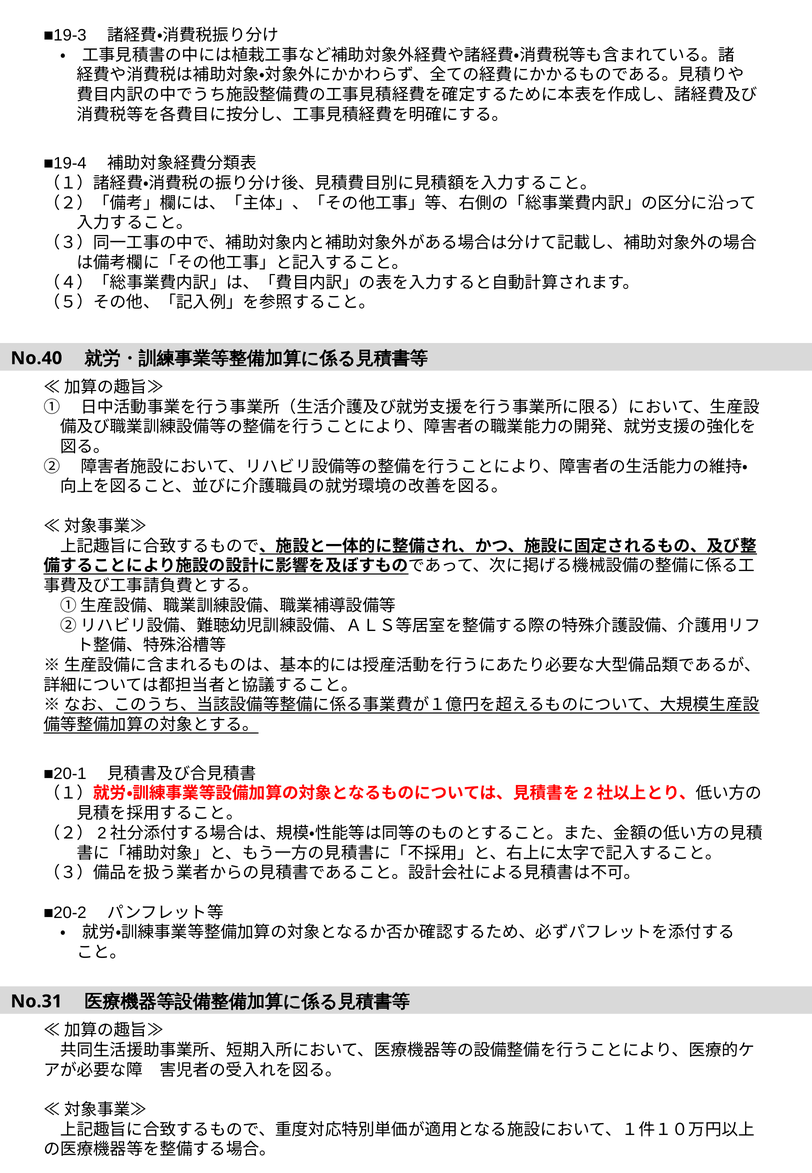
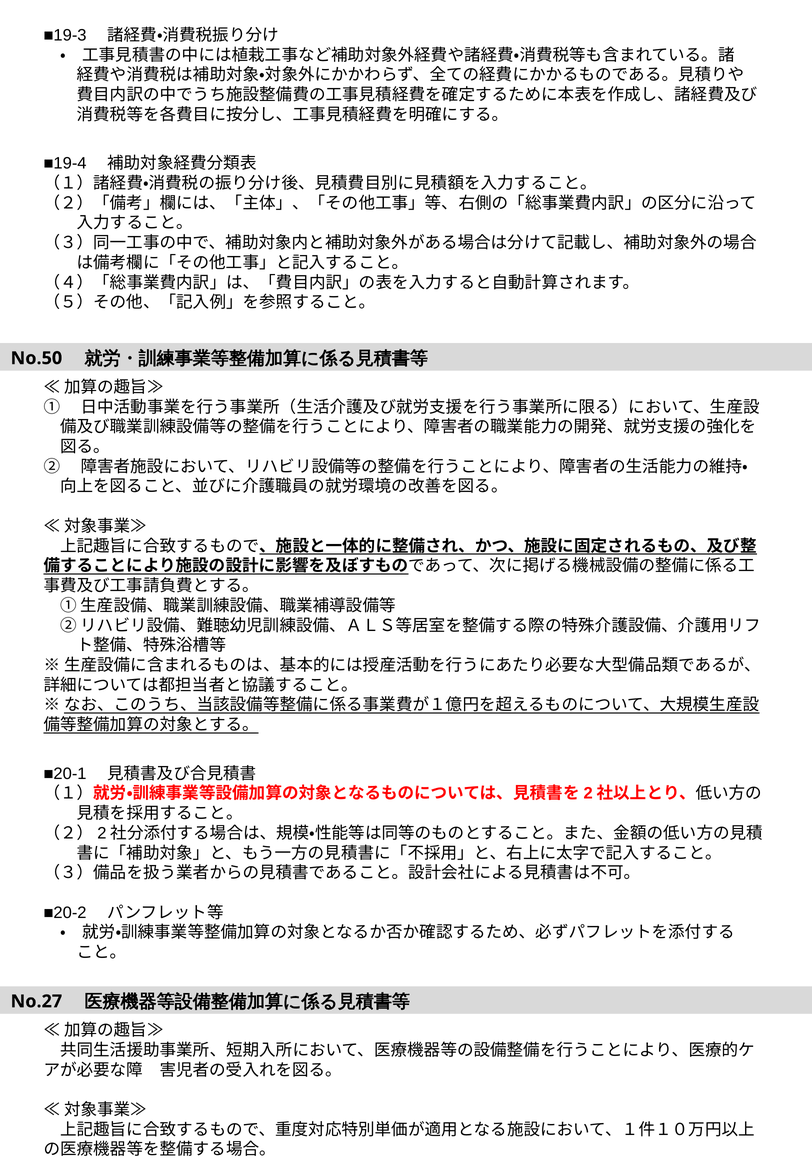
No.40: No.40 -> No.50 (36, 358)
No.31: No.31 -> No.27 (36, 1001)
